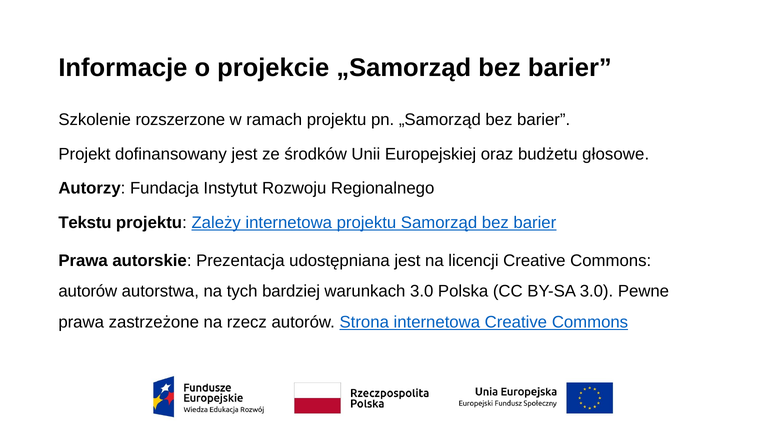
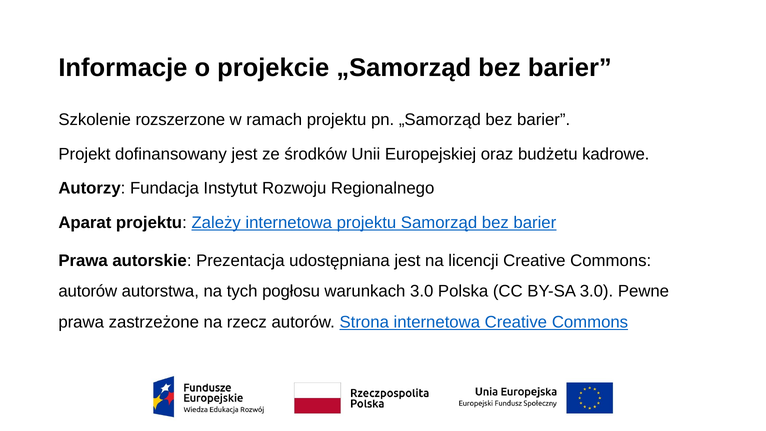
głosowe: głosowe -> kadrowe (616, 154)
Tekstu: Tekstu -> Aparat (85, 223)
bardziej: bardziej -> pogłosu (291, 291)
